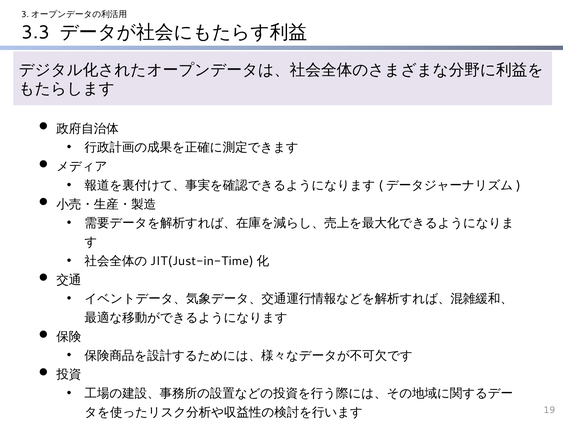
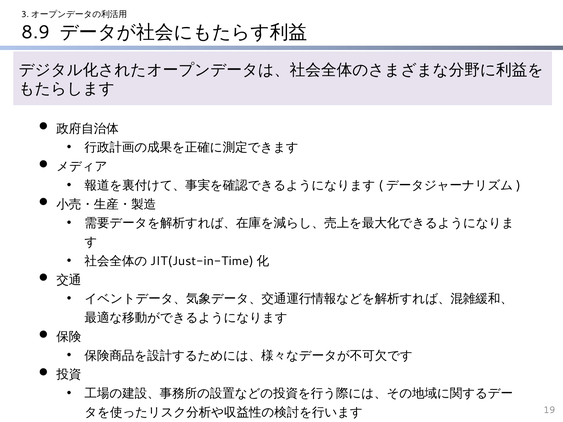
3.3: 3.3 -> 8.9 (36, 32)
